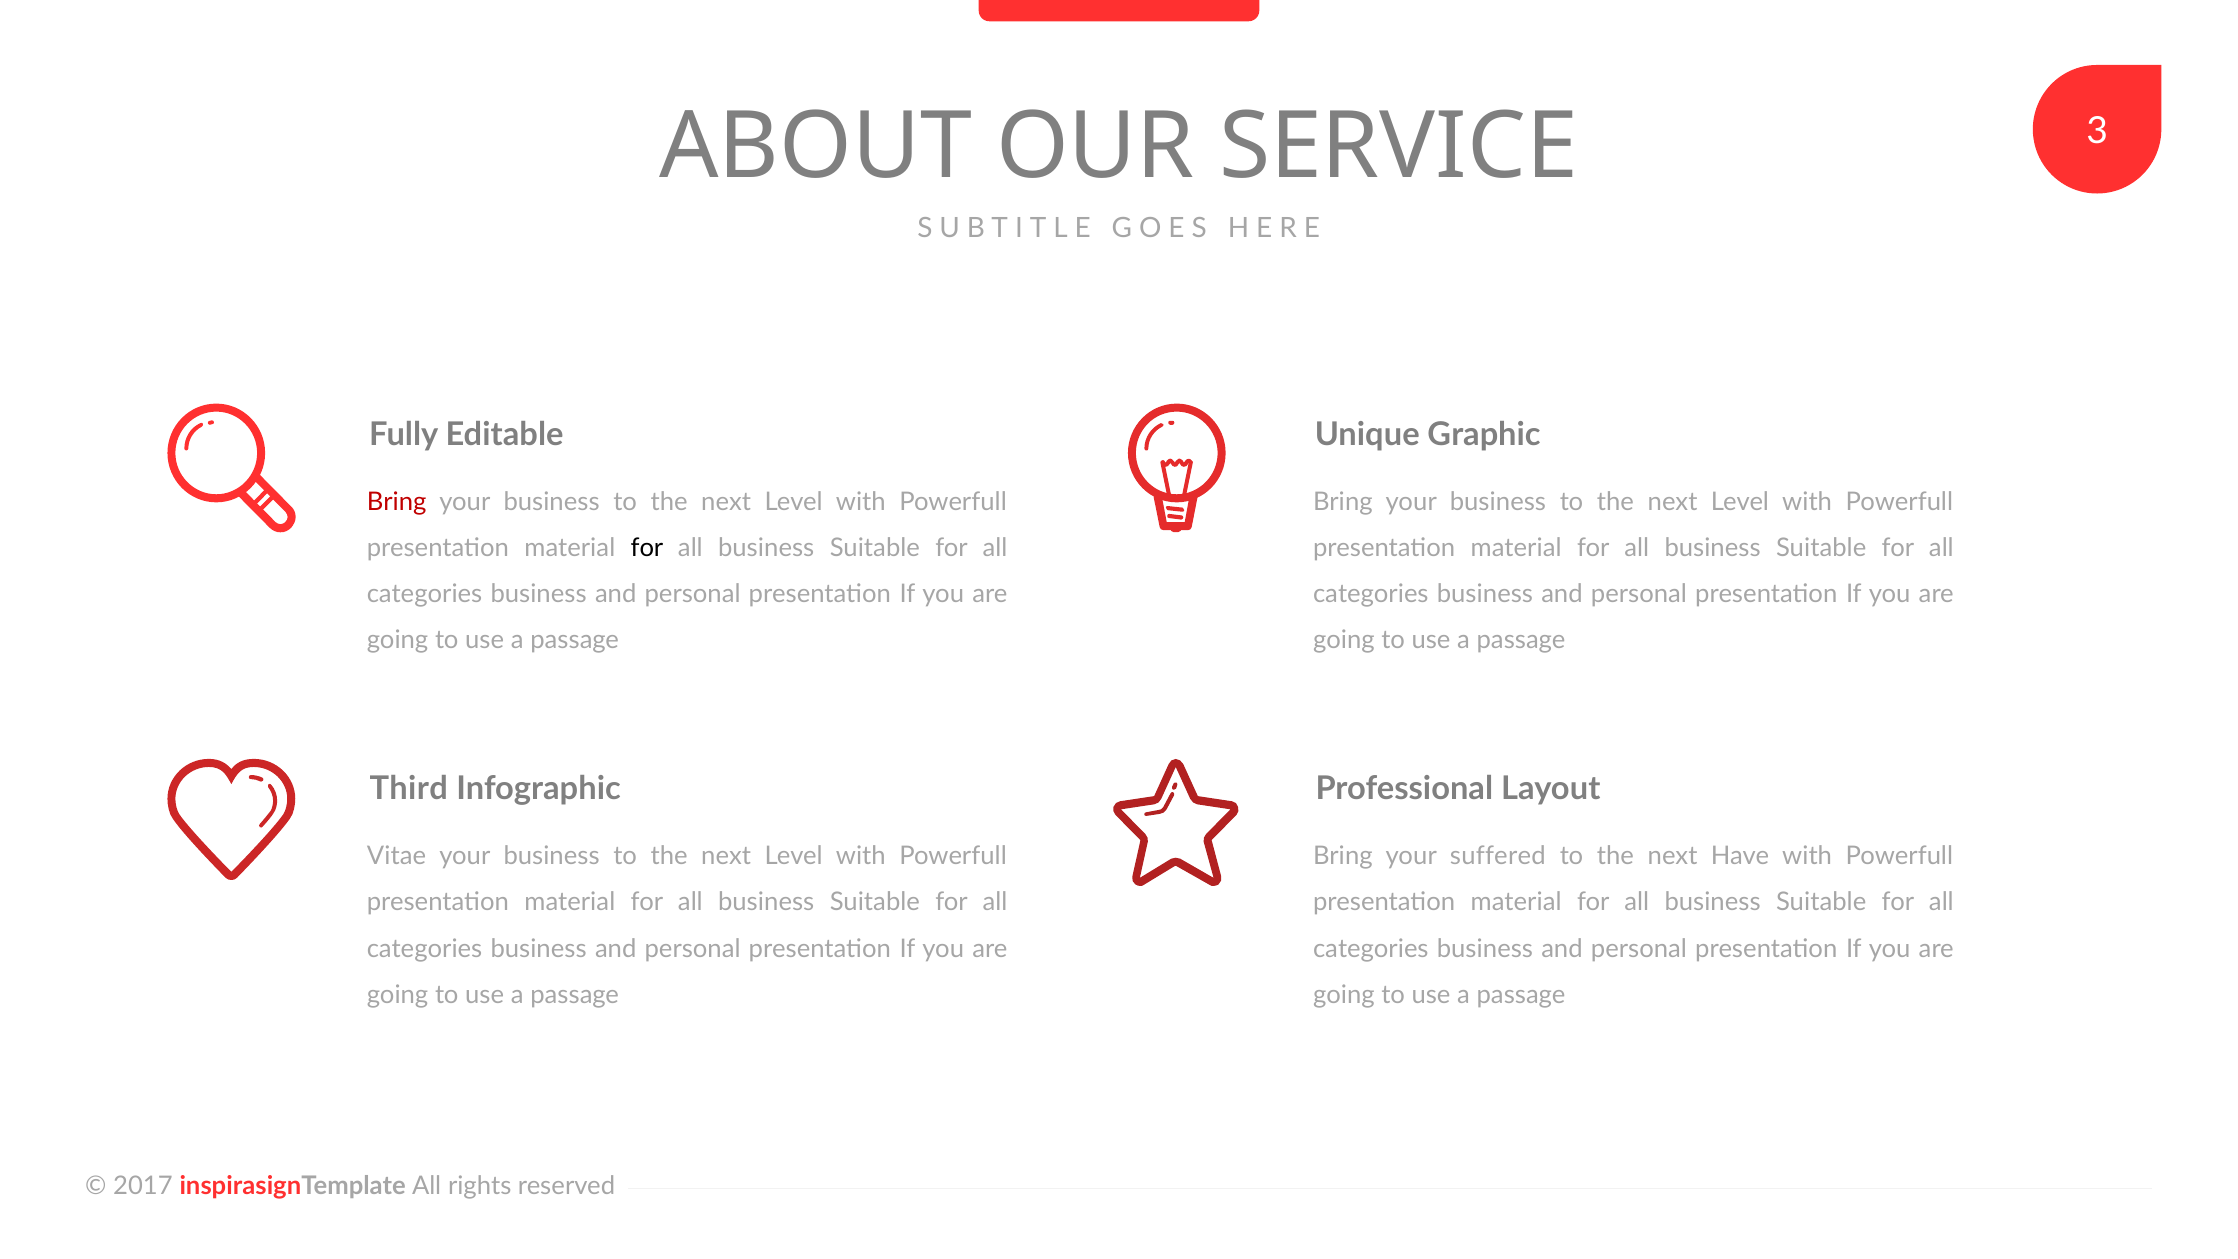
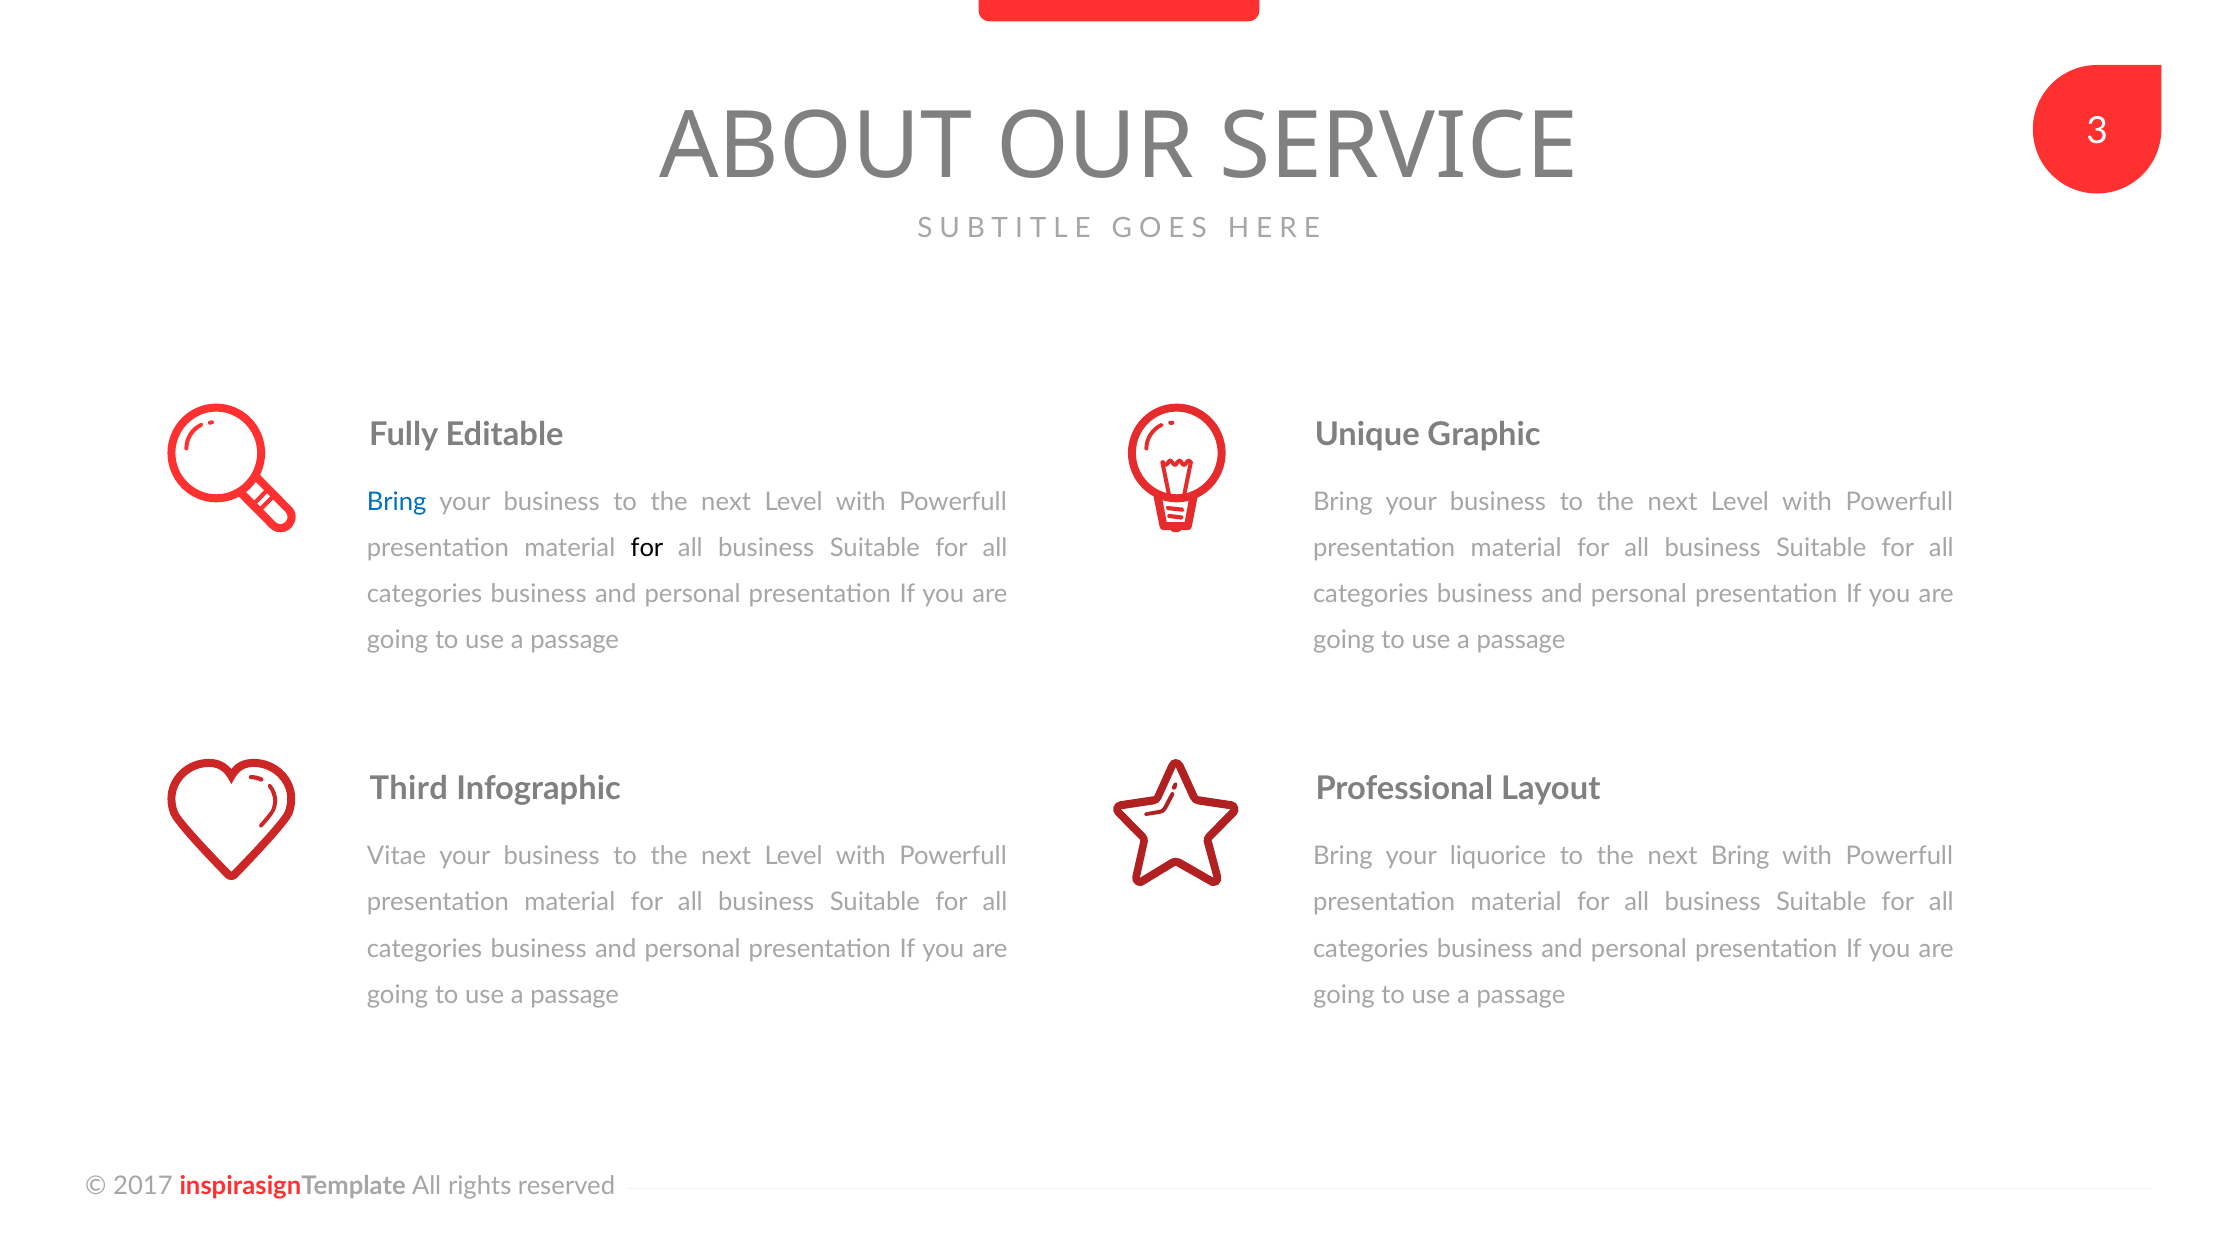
Bring colour: red -> blue (397, 502)
suffered: suffered -> liquorice (1498, 856)
next Have: Have -> Bring (1740, 856)
